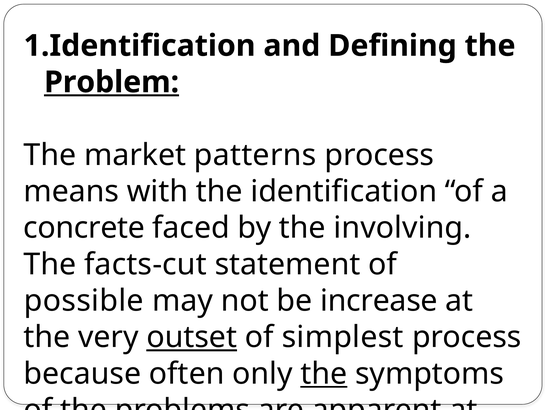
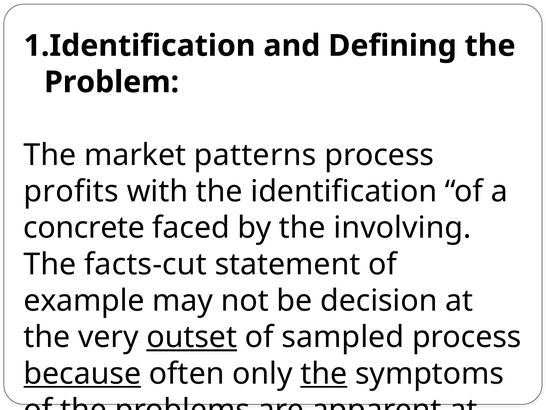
Problem underline: present -> none (112, 82)
means: means -> profits (71, 191)
possible: possible -> example (84, 300)
increase: increase -> decision (379, 300)
simplest: simplest -> sampled (343, 337)
because underline: none -> present (82, 373)
